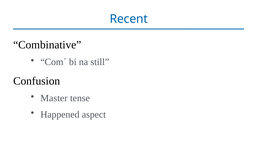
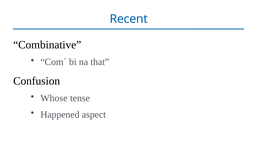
still: still -> that (100, 62)
Master: Master -> Whose (54, 99)
